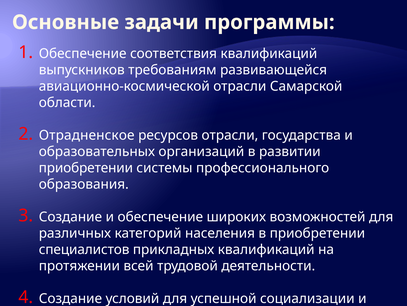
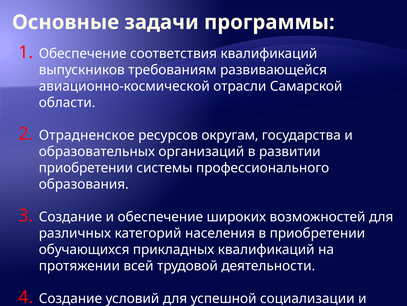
ресурсов отрасли: отрасли -> округам (230, 135)
специалистов: специалистов -> обучающихся (84, 249)
